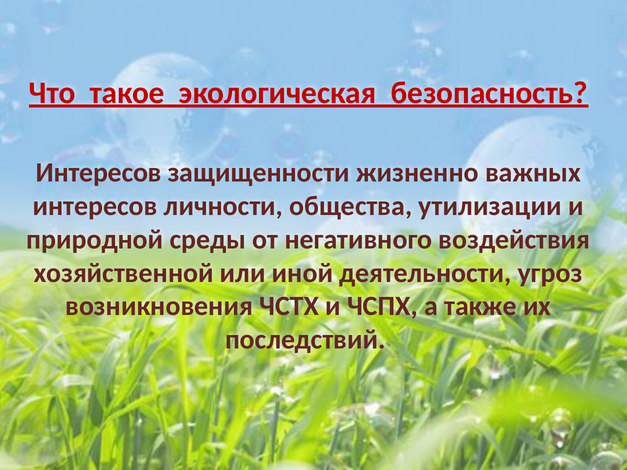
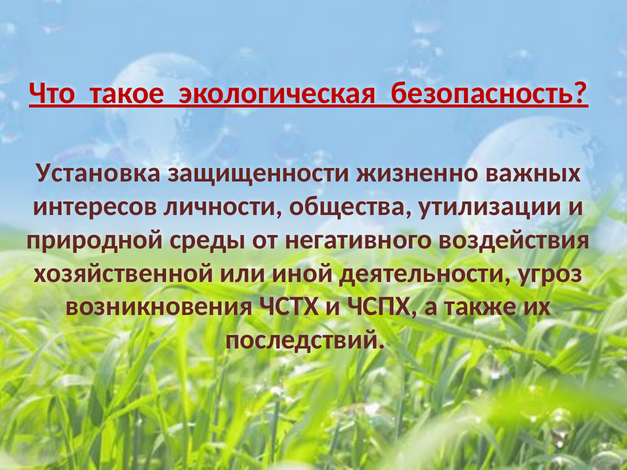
Интересов: Интересов -> Установка (98, 173)
